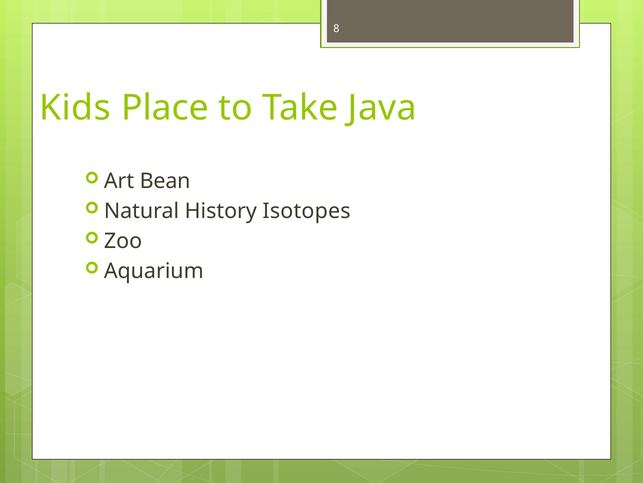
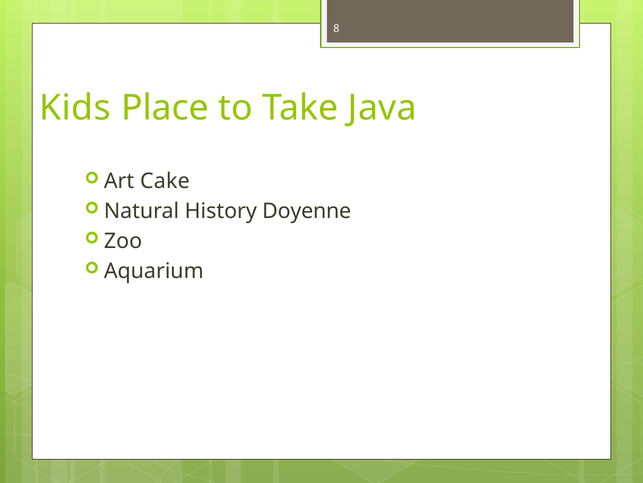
Bean: Bean -> Cake (165, 181)
Isotopes: Isotopes -> Doyenne (307, 211)
